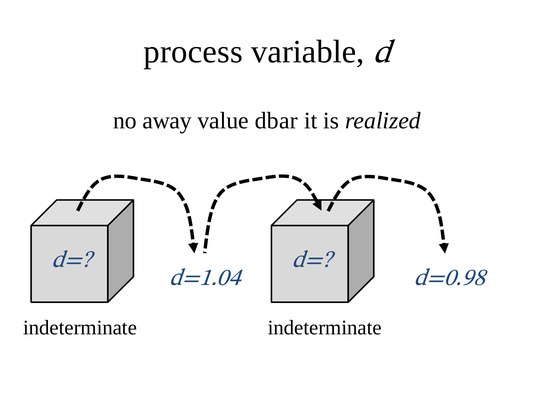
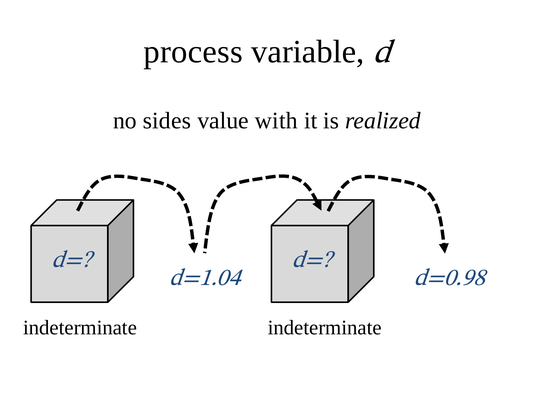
away: away -> sides (167, 121)
dbar: dbar -> with (276, 121)
